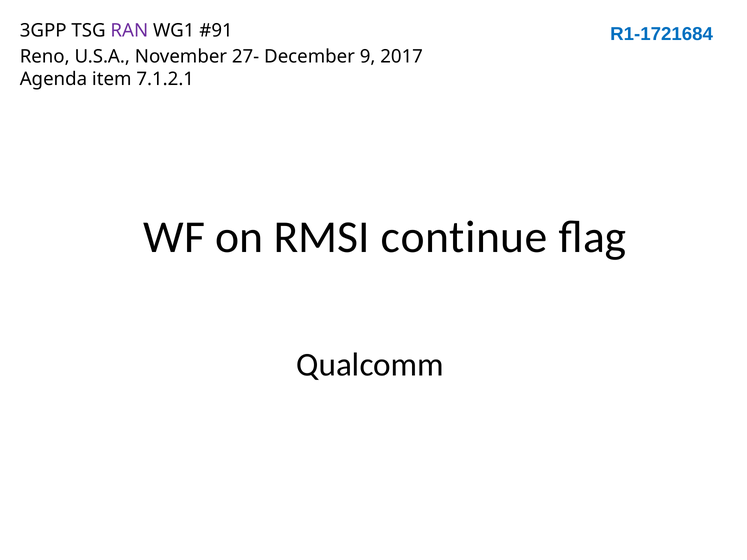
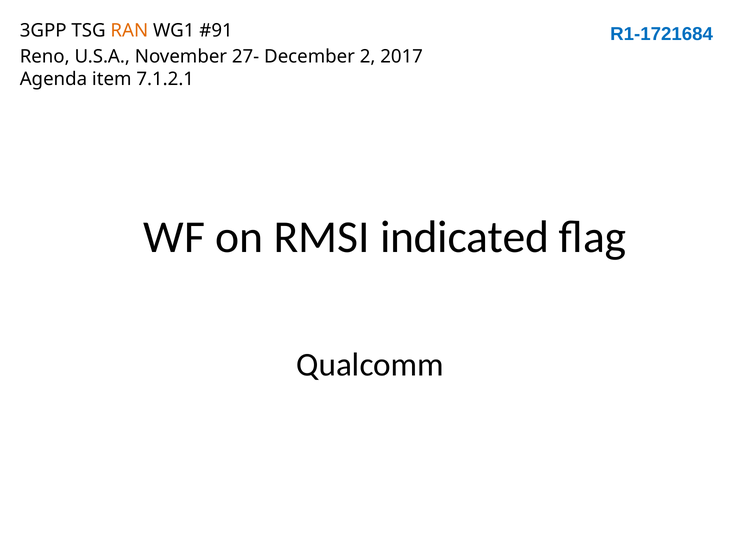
RAN colour: purple -> orange (129, 30)
9: 9 -> 2 (368, 57)
continue: continue -> indicated (465, 237)
